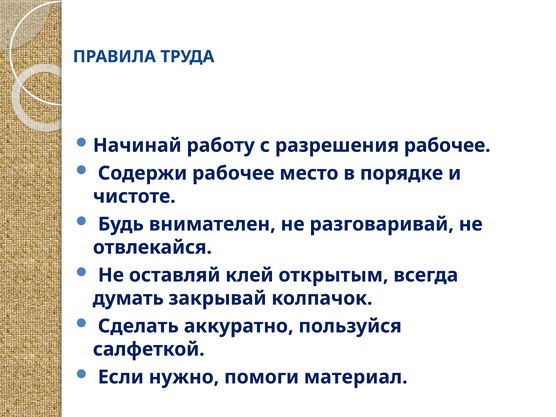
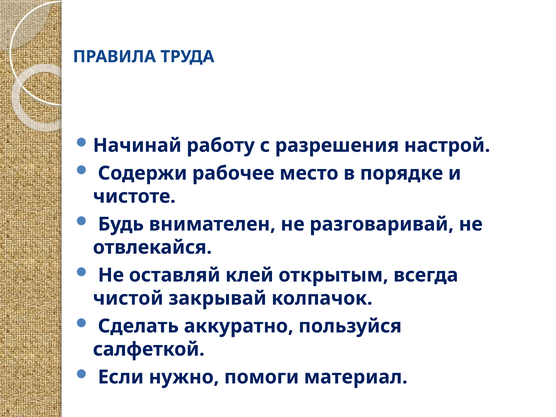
разрешения рабочее: рабочее -> настрой (447, 145)
думать: думать -> чистой (128, 298)
